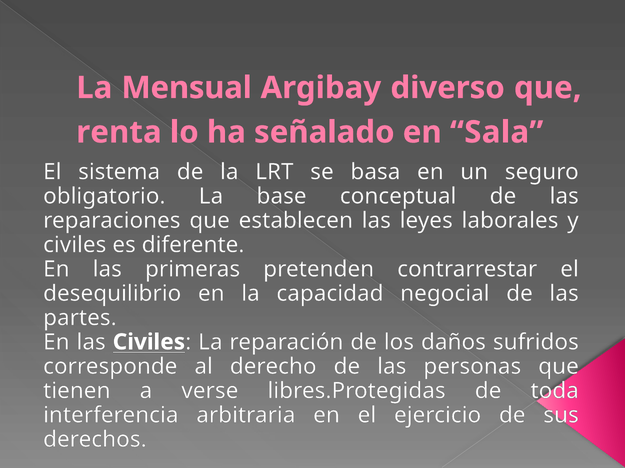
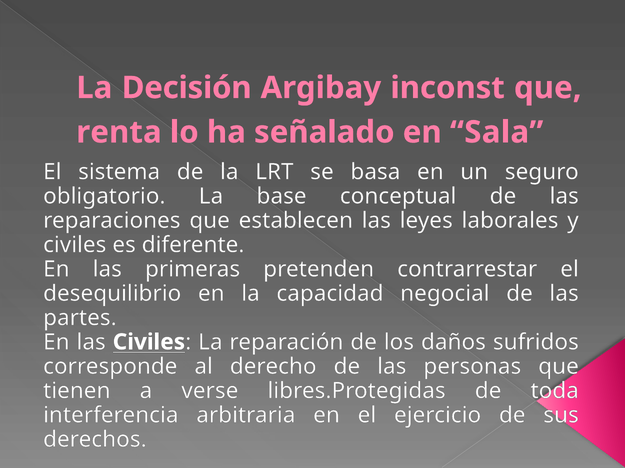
Mensual: Mensual -> Decisión (187, 88)
diverso: diverso -> inconst (448, 88)
